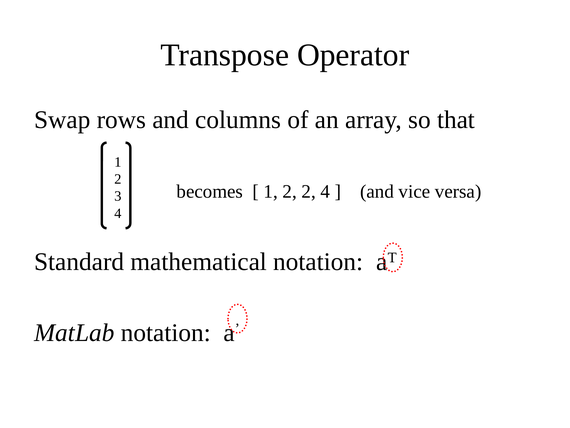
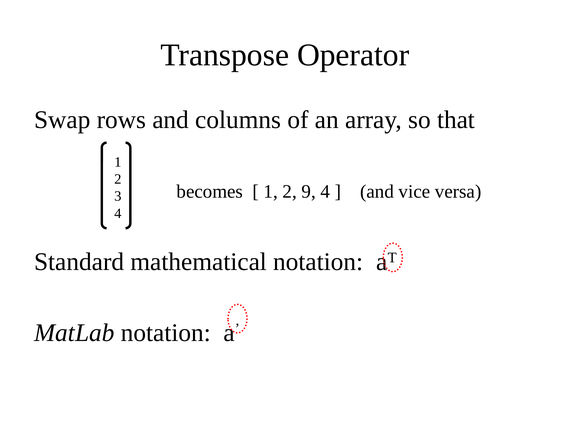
2 2: 2 -> 9 (309, 191)
